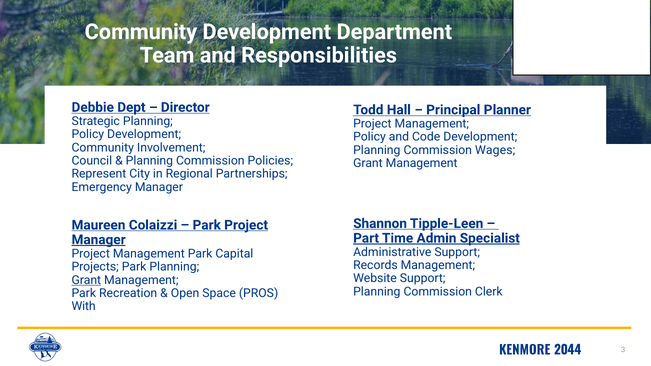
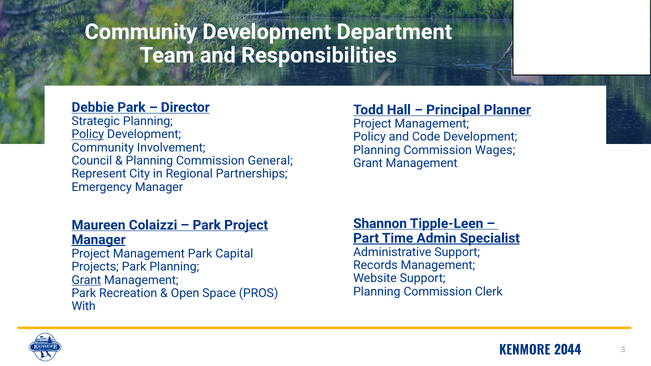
Debbie Dept: Dept -> Park (131, 107)
Policy underline: none -> present (88, 134)
Policies: Policies -> General (270, 161)
